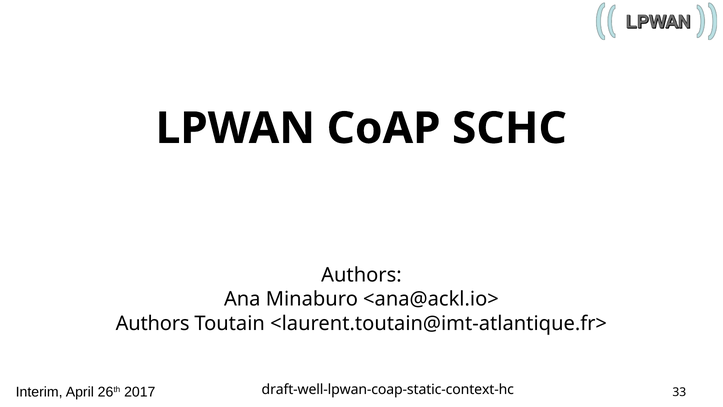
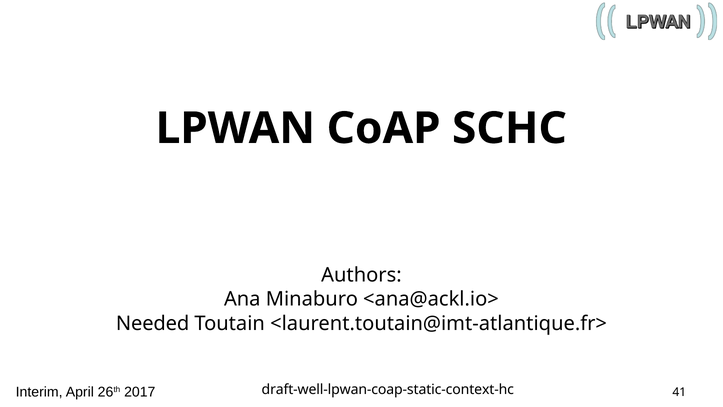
Authors: Authors -> Needed (153, 323)
33: 33 -> 41 (679, 392)
